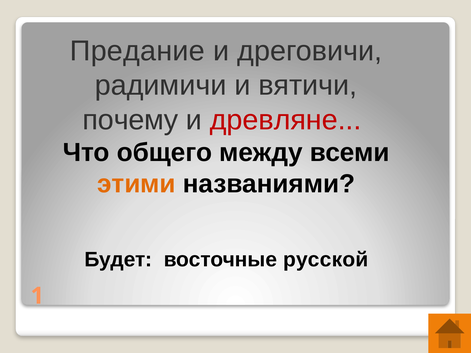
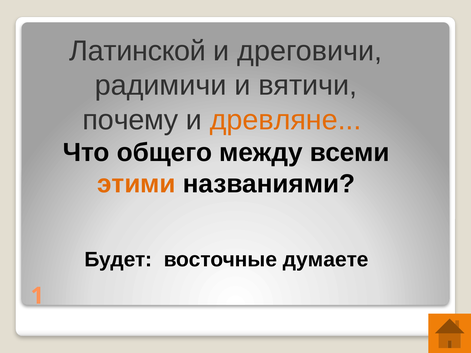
Предание: Предание -> Латинской (138, 51)
древляне colour: red -> orange (286, 120)
русской: русской -> думаете (326, 260)
